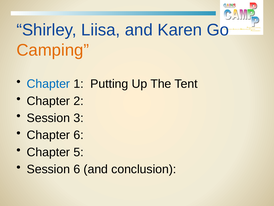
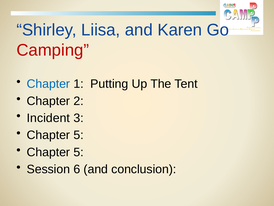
Camping colour: orange -> red (53, 50)
Session: Session -> Incident (48, 118)
6: 6 -> 5 (79, 135)
